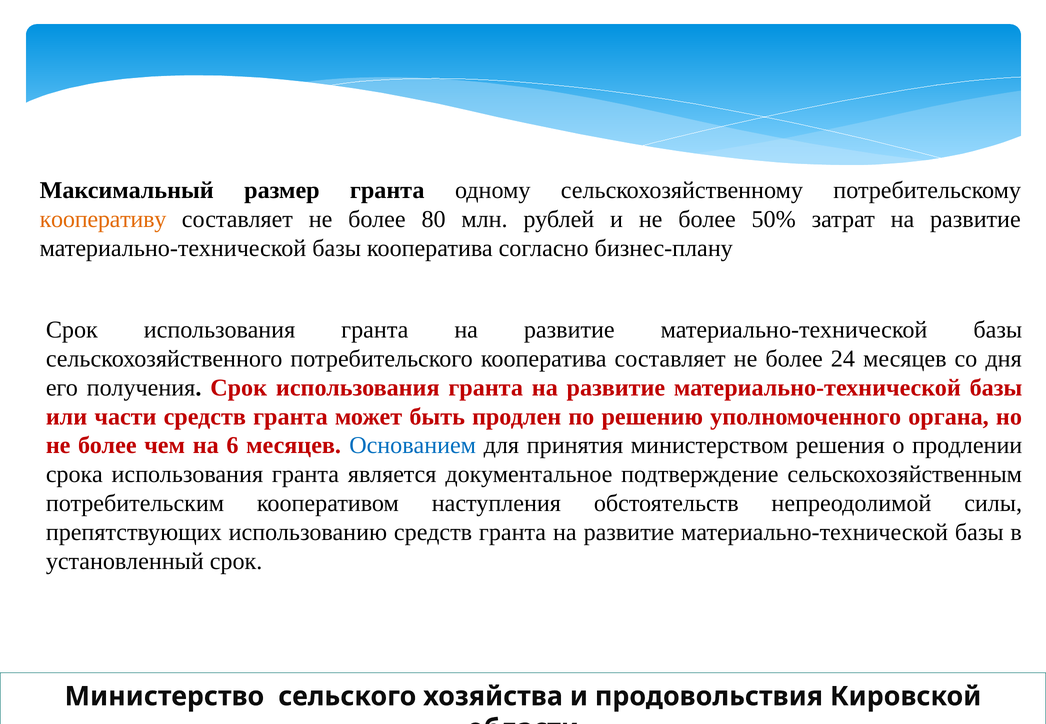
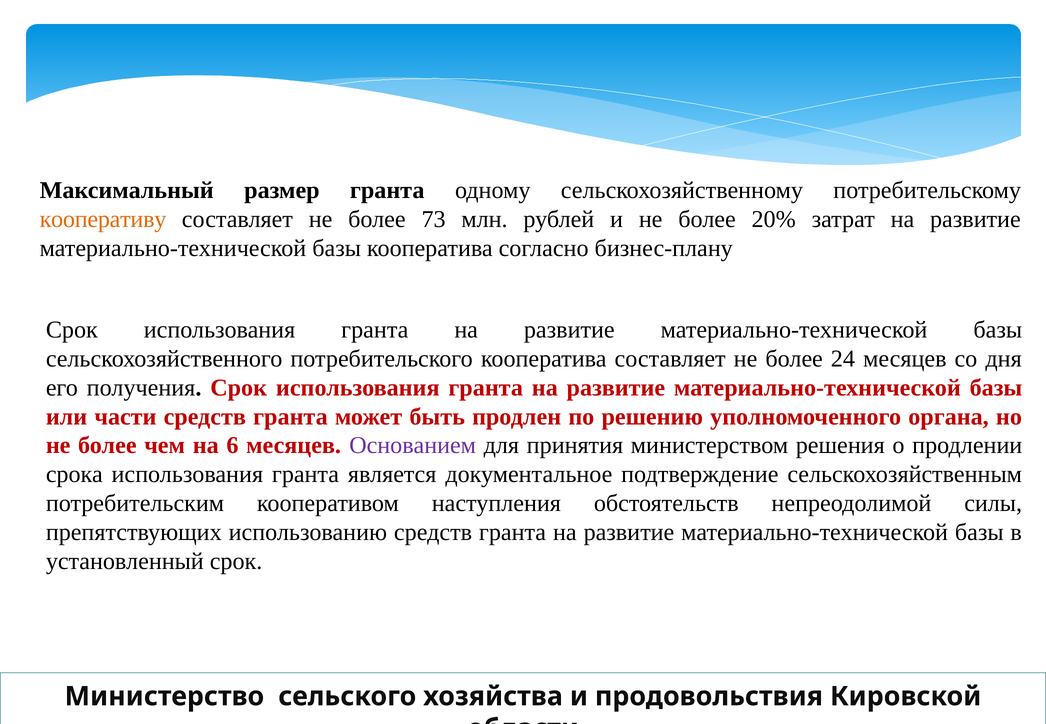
80: 80 -> 73 (434, 219)
50%: 50% -> 20% (774, 219)
Основанием colour: blue -> purple (413, 446)
